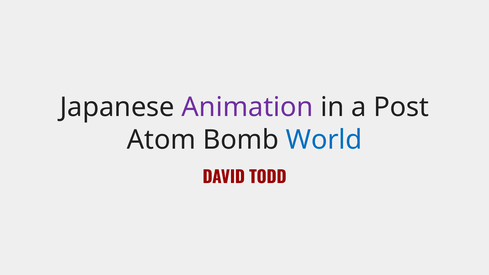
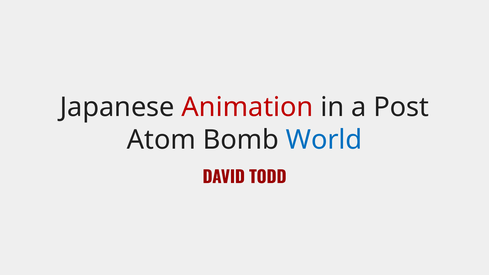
Animation colour: purple -> red (248, 107)
